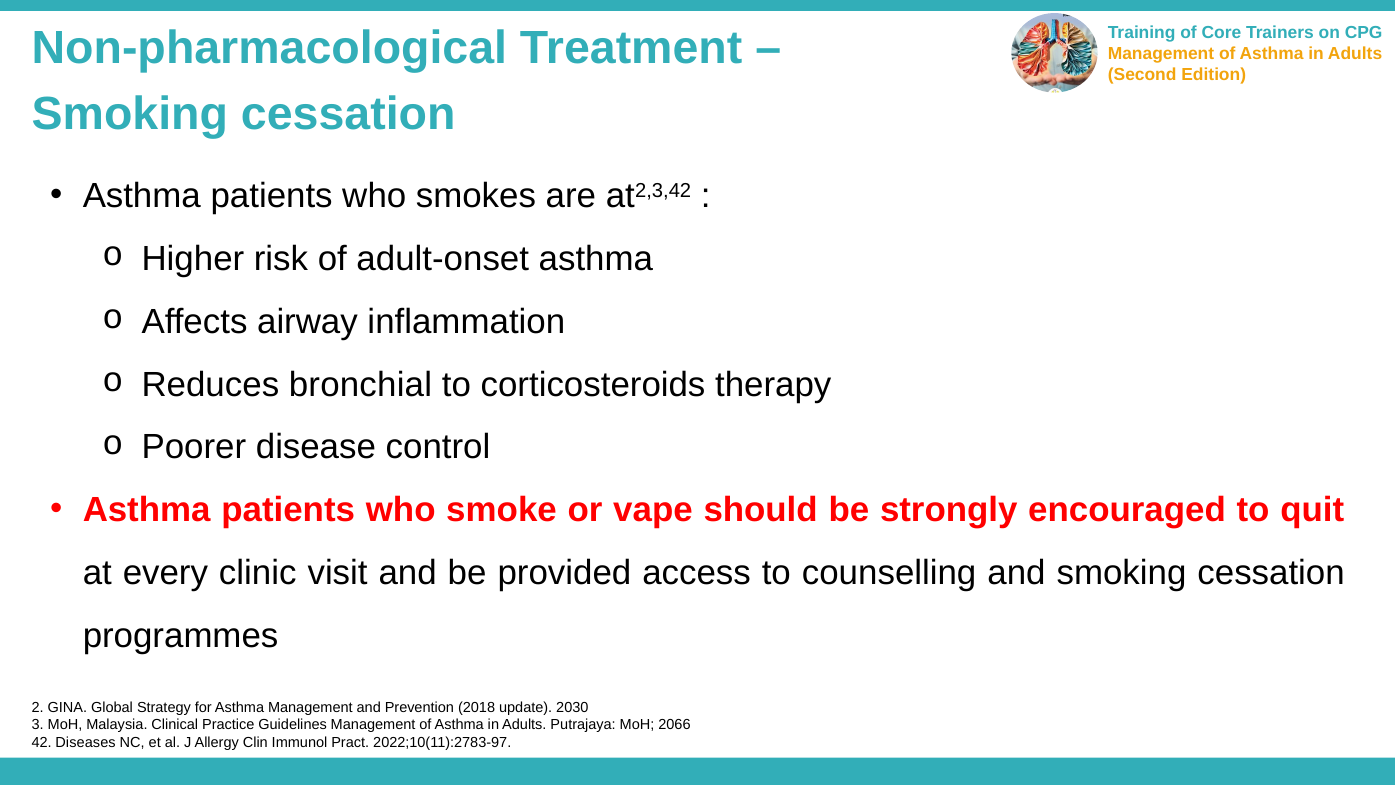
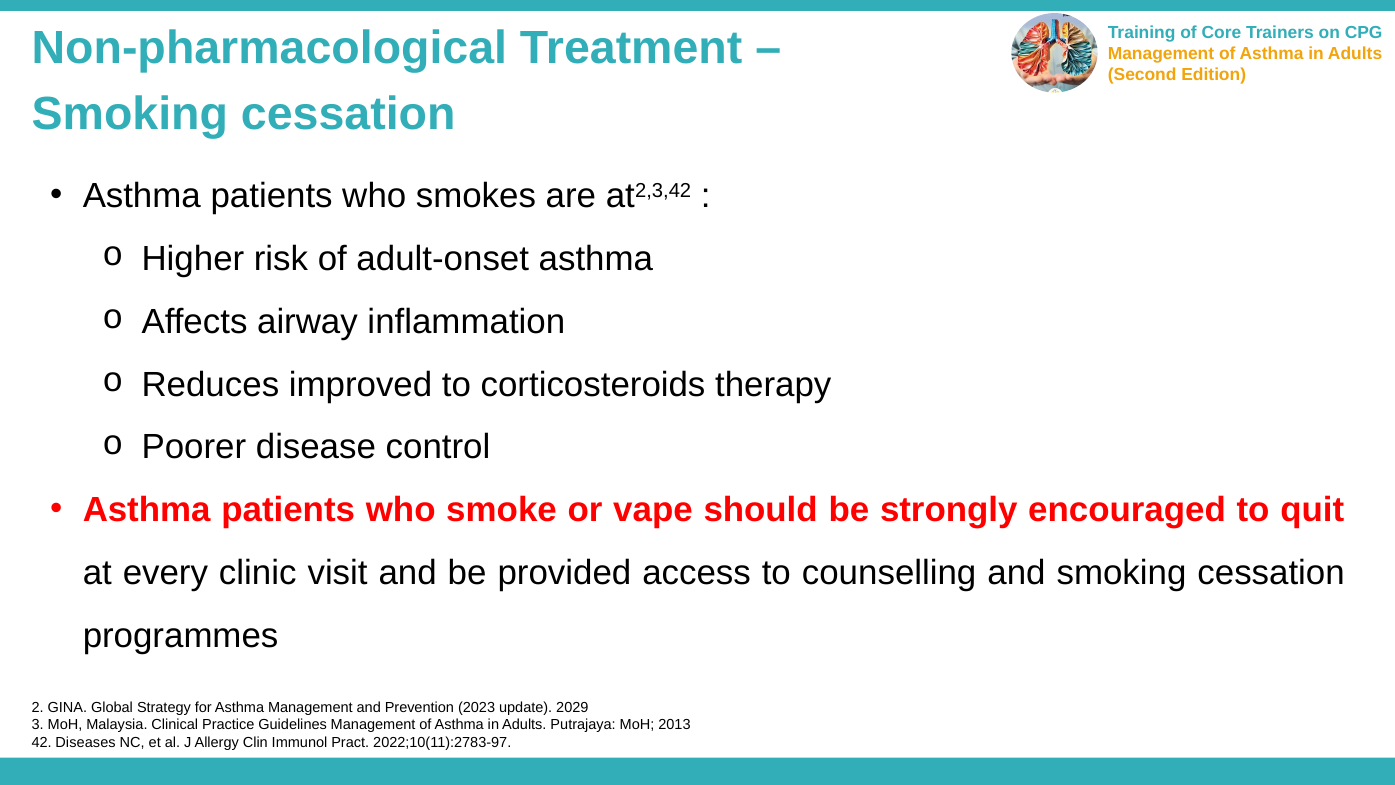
bronchial: bronchial -> improved (361, 384)
2018: 2018 -> 2023 (477, 707)
2030: 2030 -> 2029 (572, 707)
2066: 2066 -> 2013 (674, 725)
